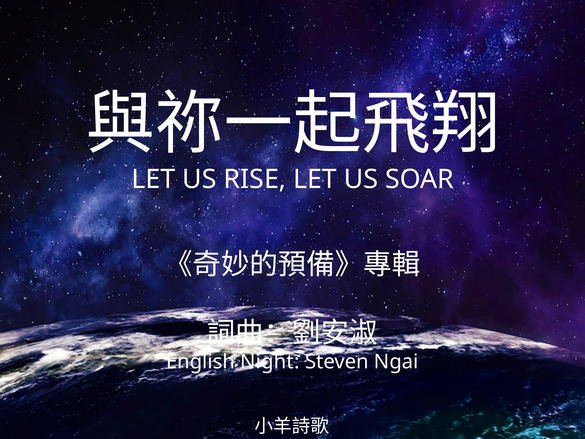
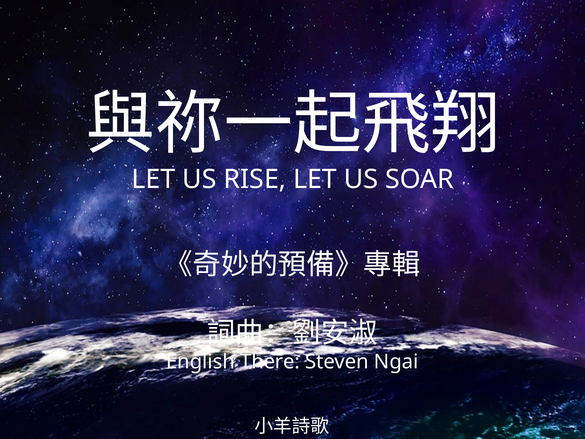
Night: Night -> There (270, 362)
